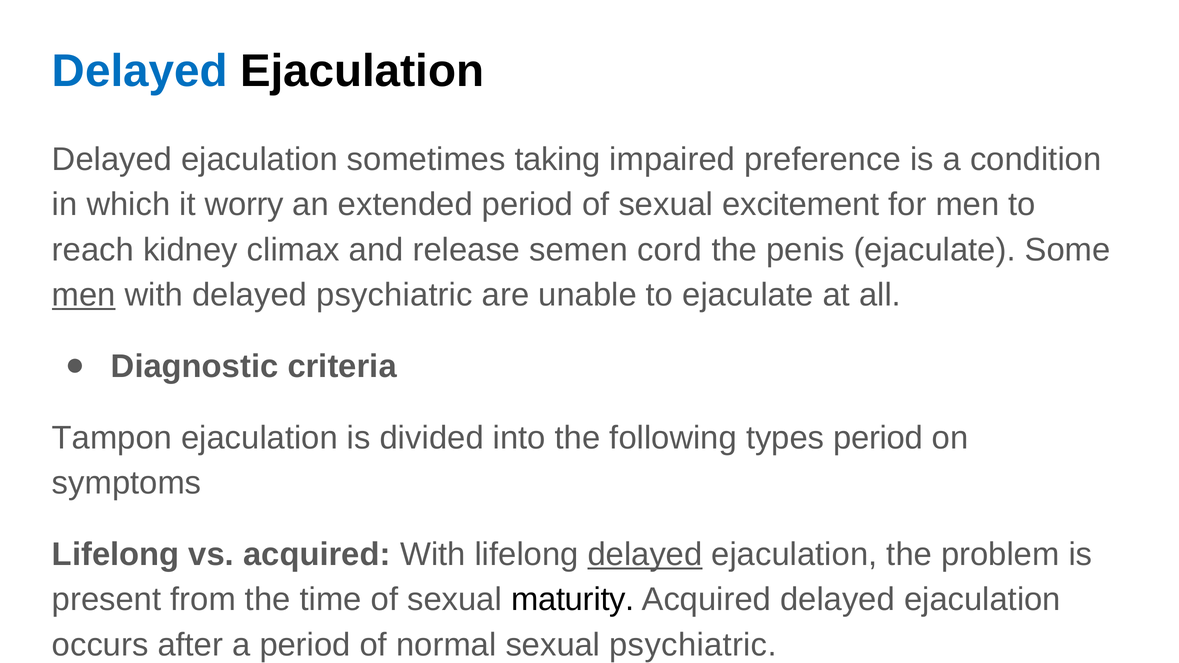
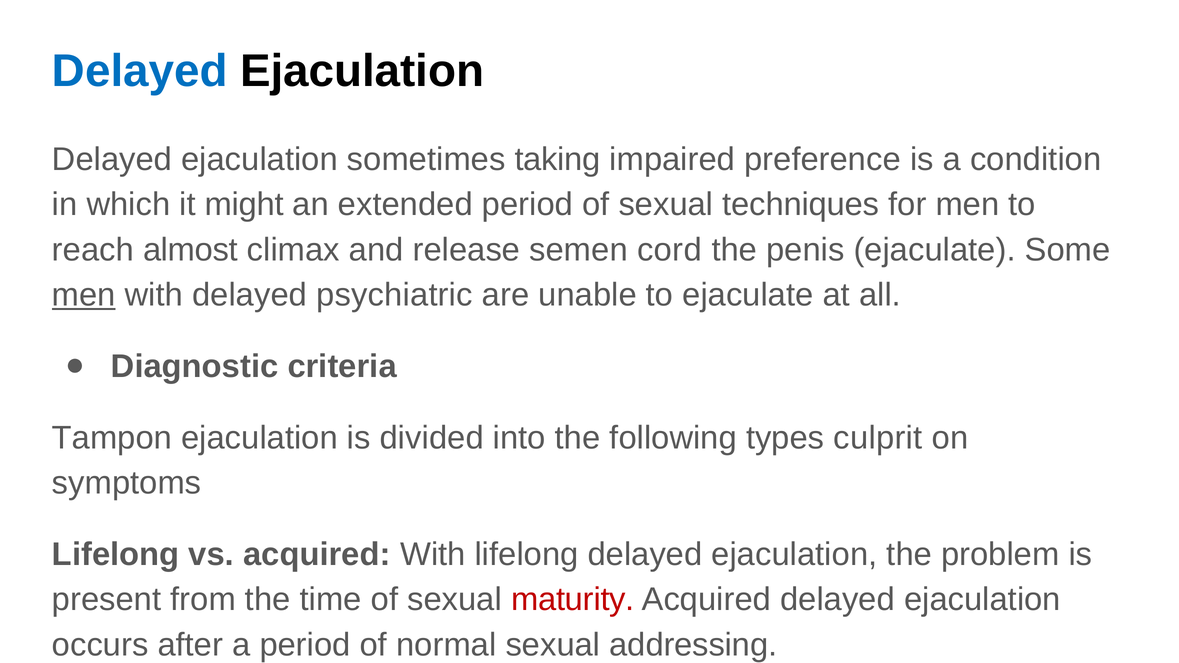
worry: worry -> might (244, 205)
excitement: excitement -> techniques (801, 205)
kidney: kidney -> almost (191, 250)
types period: period -> culprit (878, 438)
delayed underline: present -> none (645, 555)
maturity colour: black -> red (573, 600)
sexual psychiatric: psychiatric -> addressing (693, 645)
